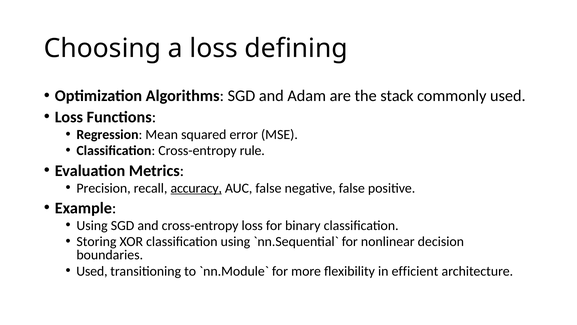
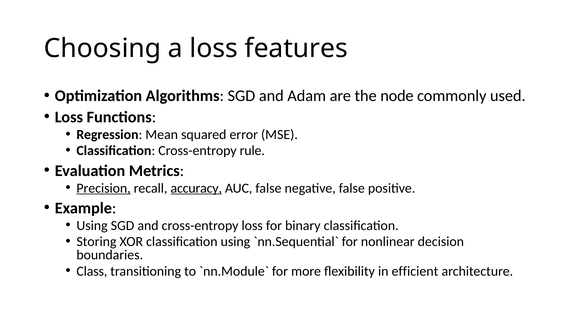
defining: defining -> features (296, 48)
stack: stack -> node (397, 96)
Precision underline: none -> present (104, 188)
Used: Used -> Class (92, 271)
